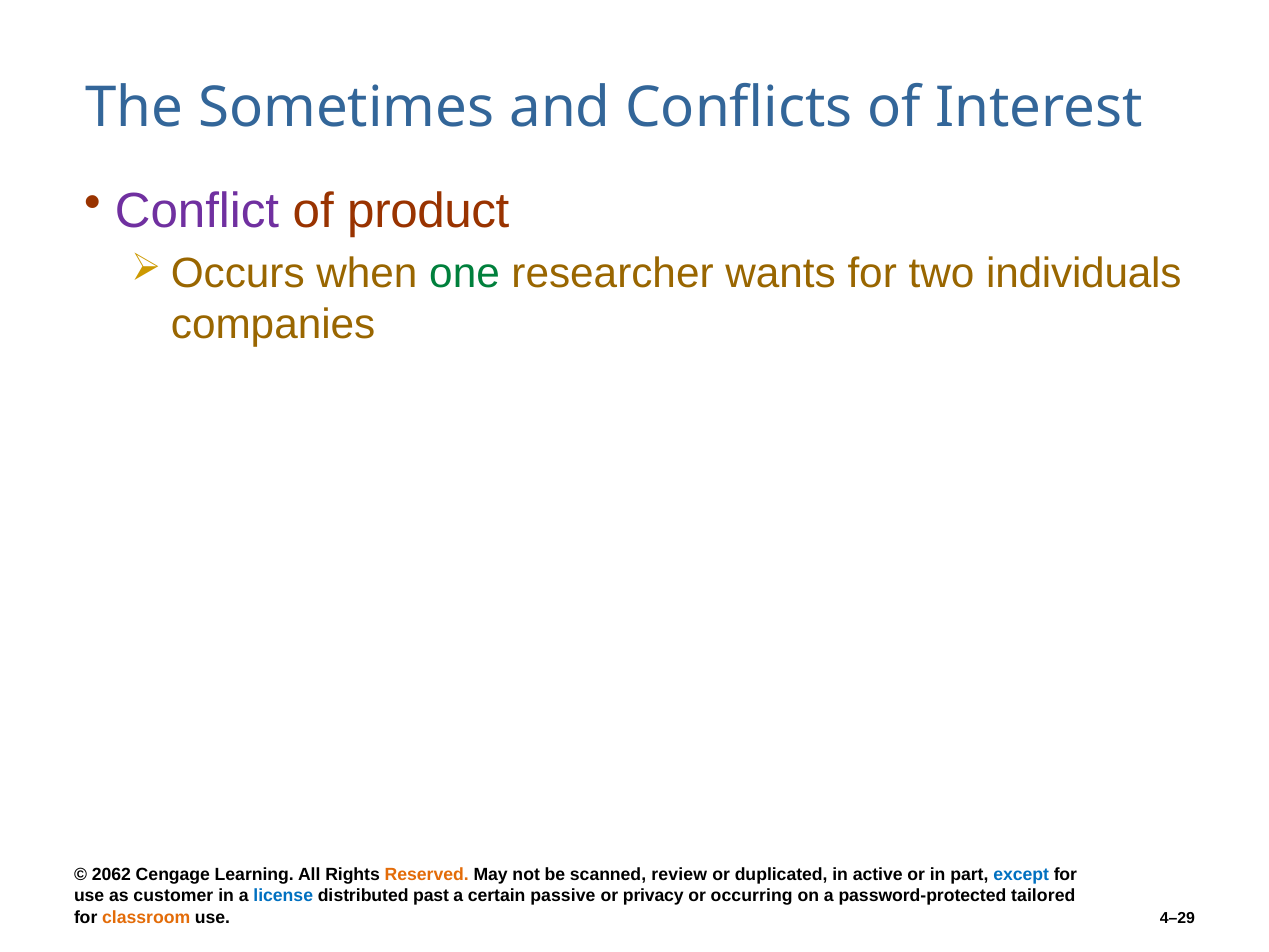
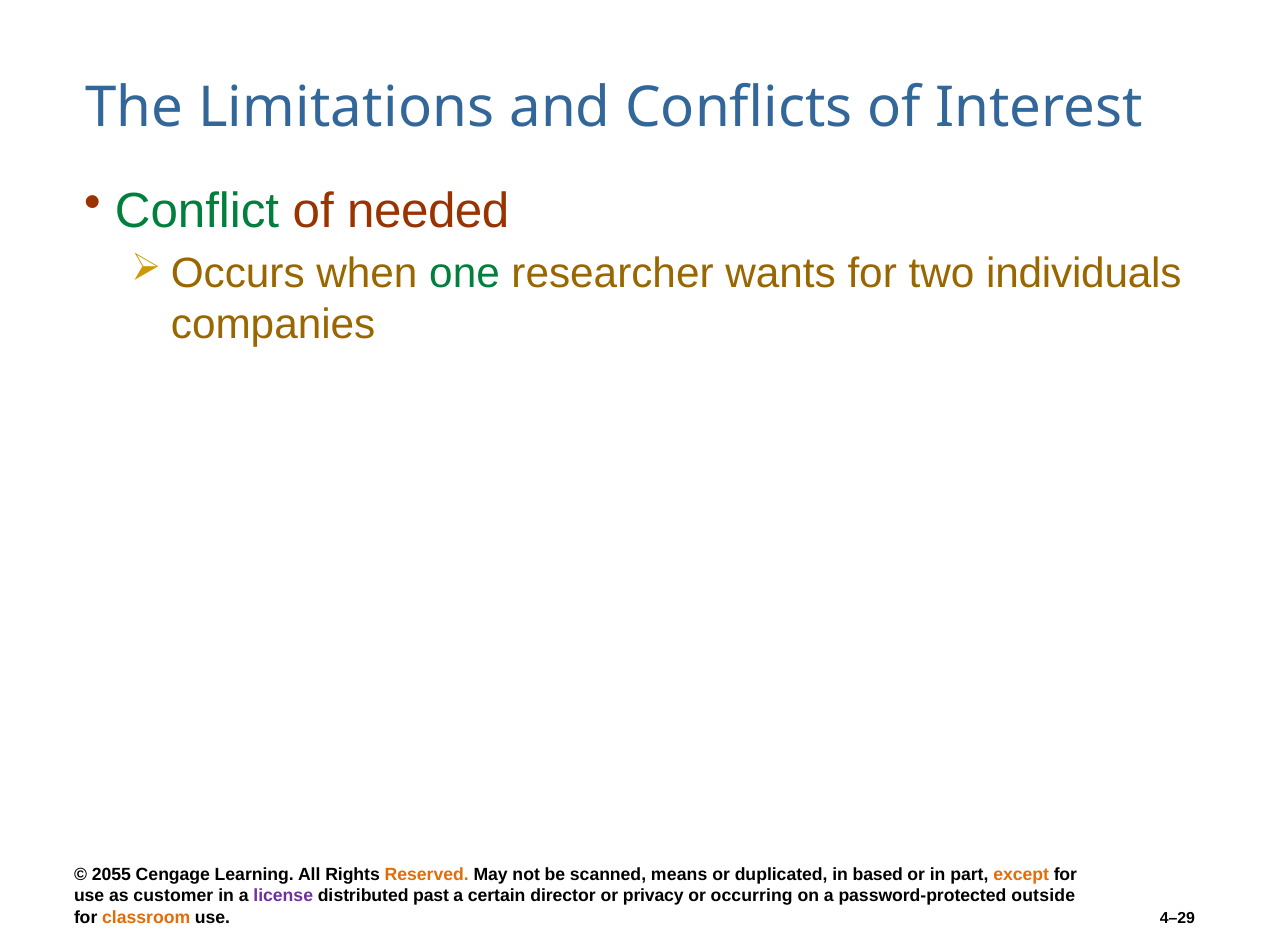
Sometimes: Sometimes -> Limitations (346, 108)
Conflict colour: purple -> green (197, 211)
product: product -> needed (428, 211)
2062: 2062 -> 2055 (111, 875)
review: review -> means (679, 875)
active: active -> based (878, 875)
except colour: blue -> orange (1021, 875)
license colour: blue -> purple (283, 896)
passive: passive -> director (563, 896)
tailored: tailored -> outside (1043, 896)
